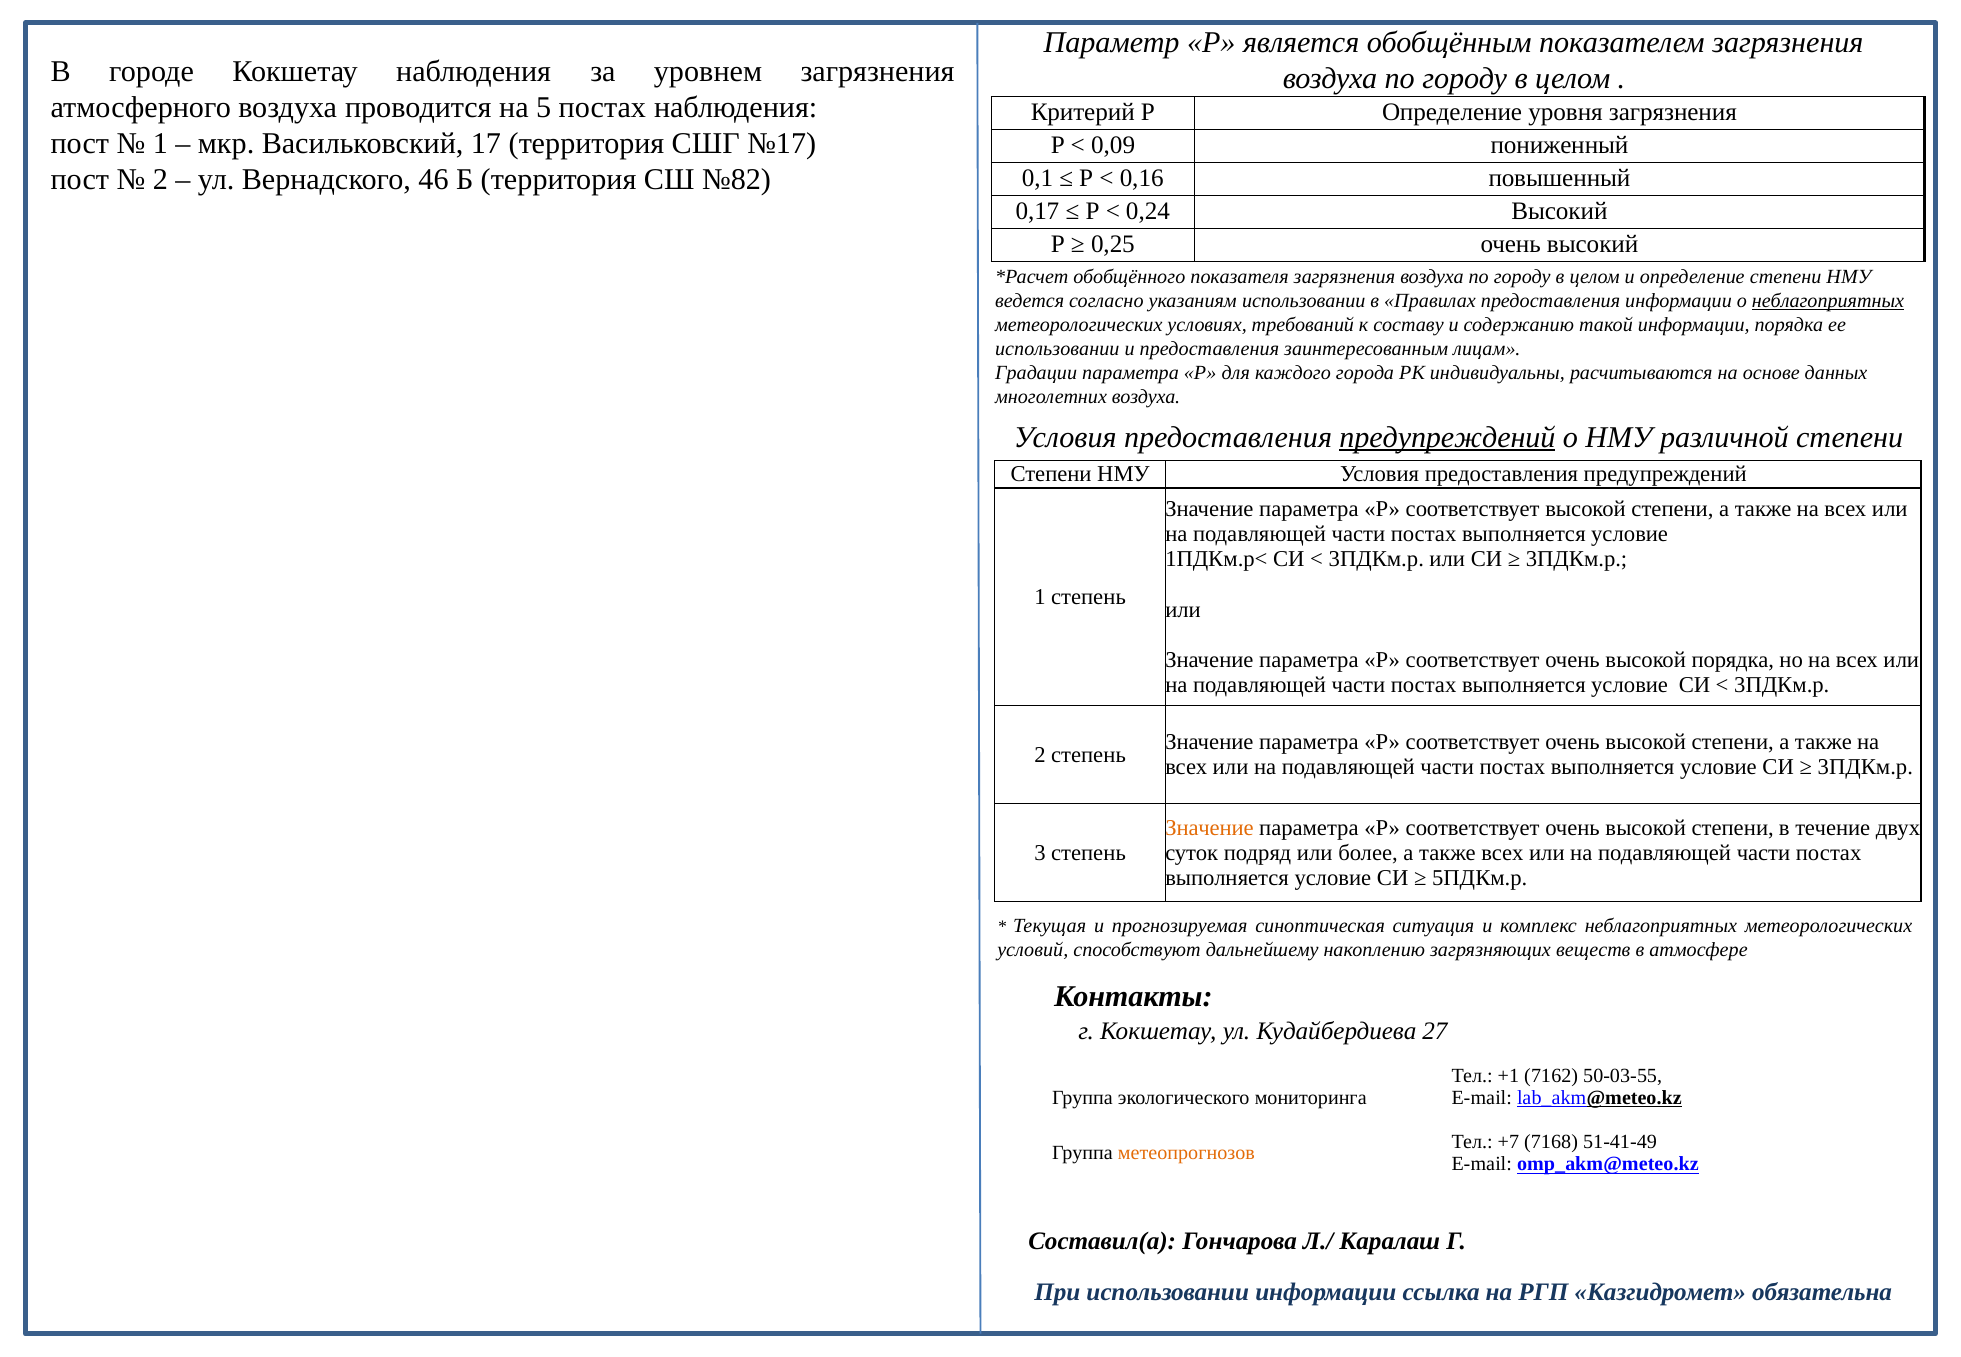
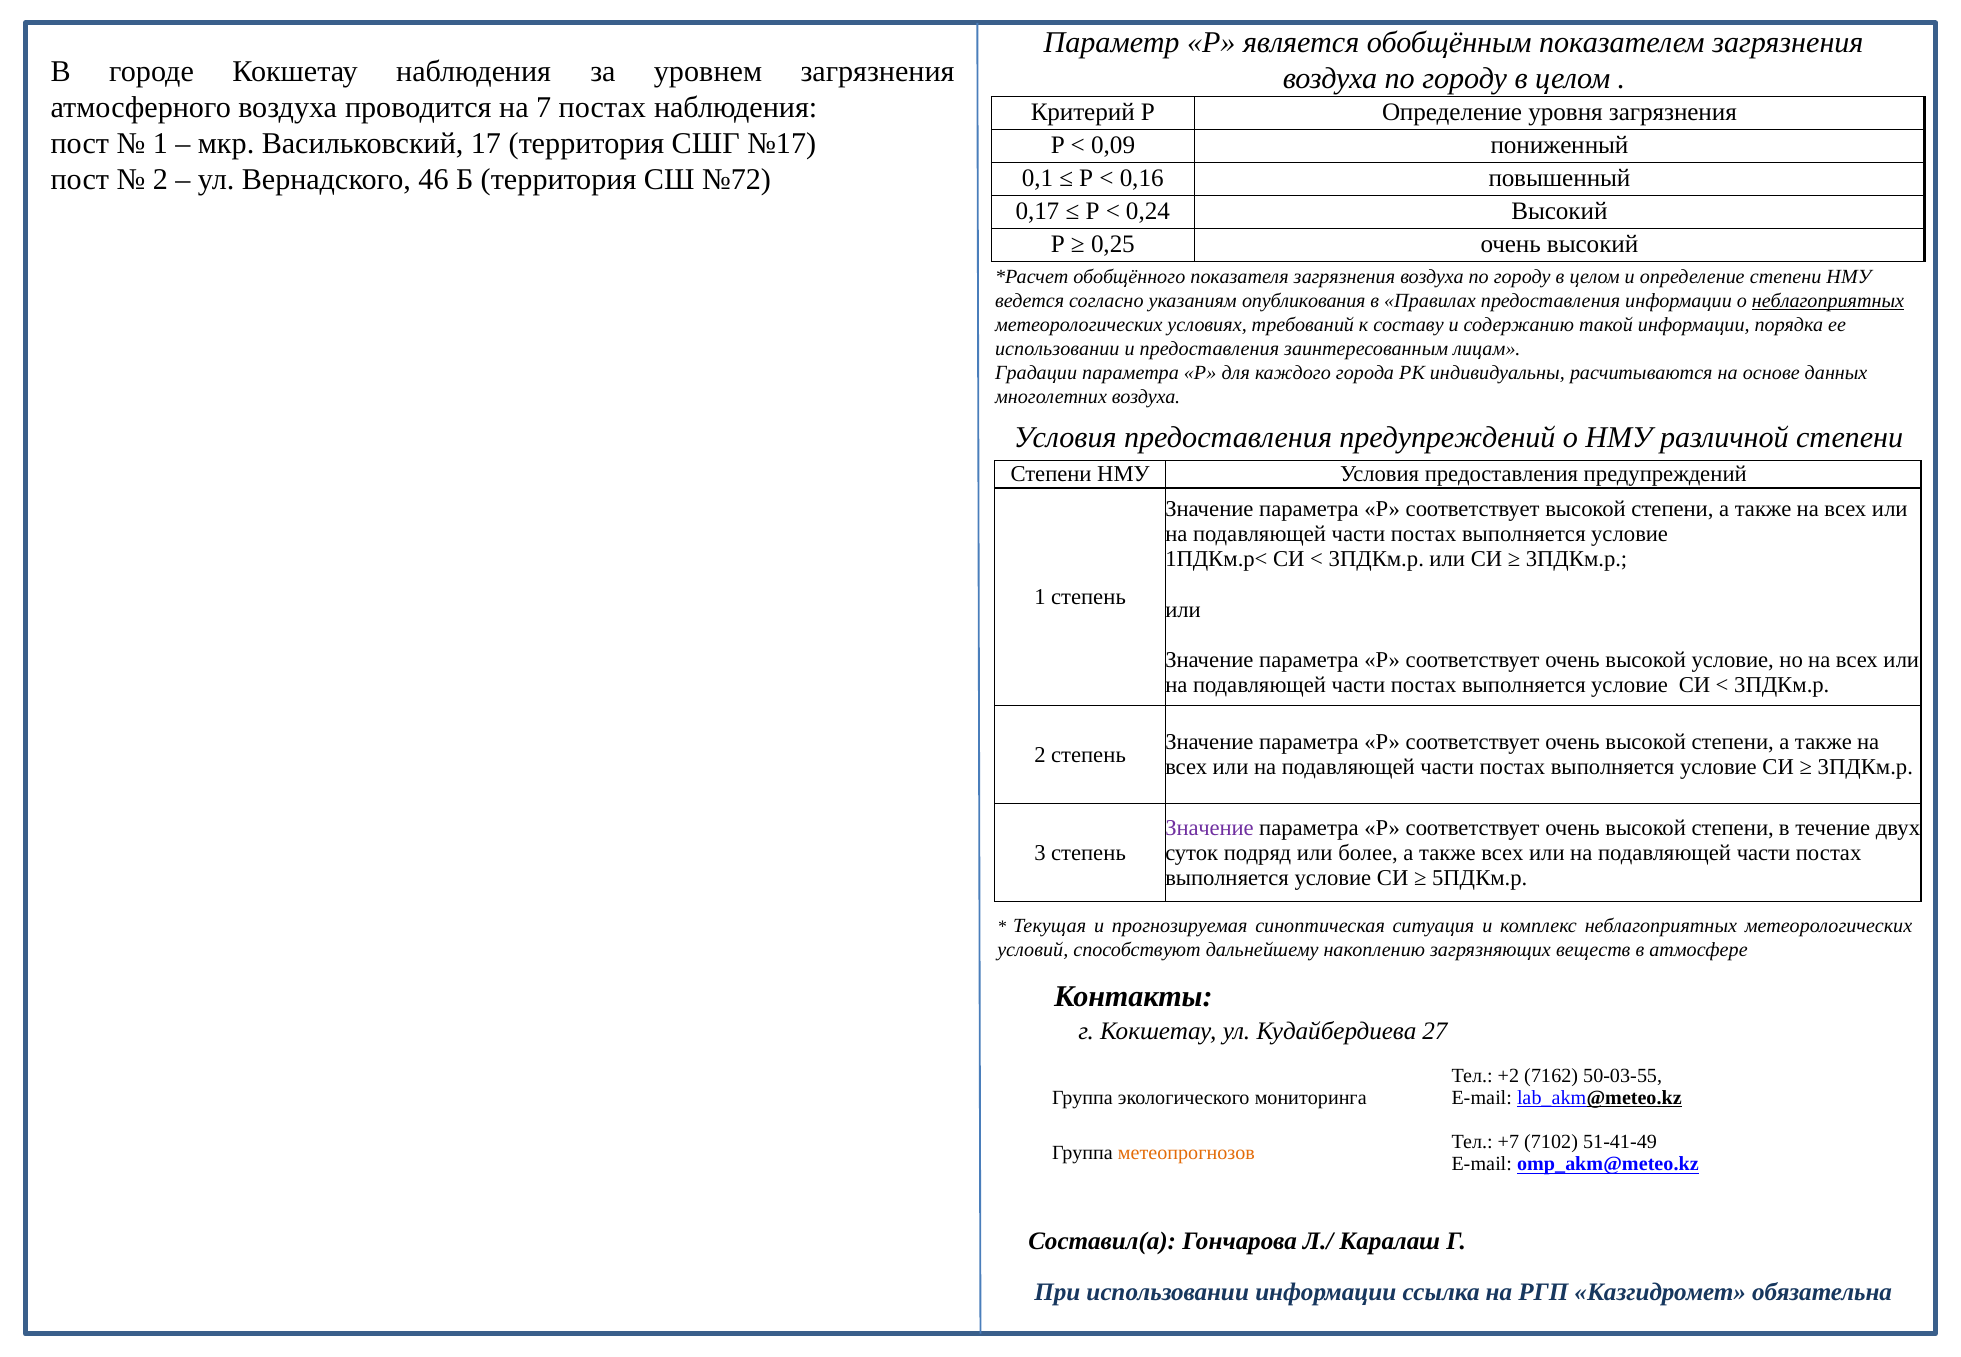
5: 5 -> 7 (544, 108)
№82: №82 -> №72 (736, 180)
указаниям использовании: использовании -> опубликования (1304, 301)
предупреждений underline: present -> none (1447, 437)
высокой порядка: порядка -> условие (1733, 660)
Значение colour: orange -> purple (1209, 828)
+1: +1 -> +2 (1508, 1076)
7168: 7168 -> 7102 (1551, 1142)
